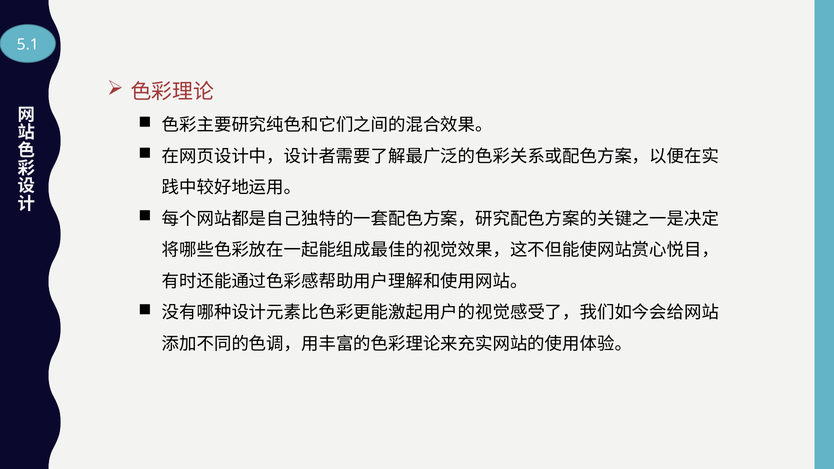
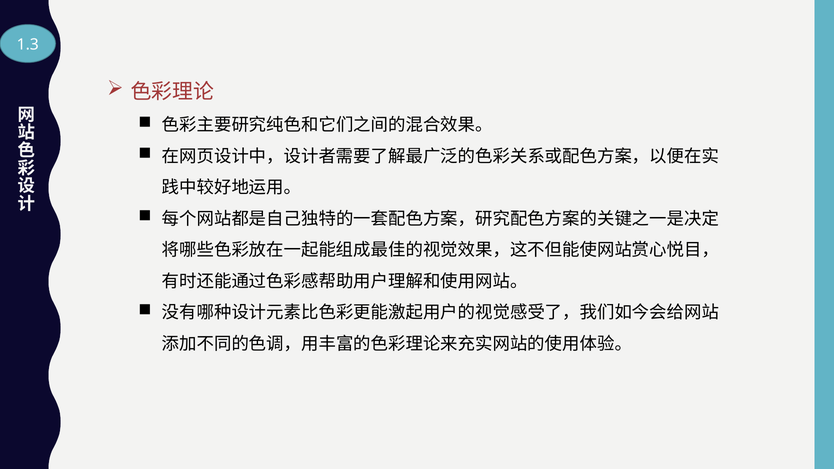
5.1: 5.1 -> 1.3 (28, 45)
